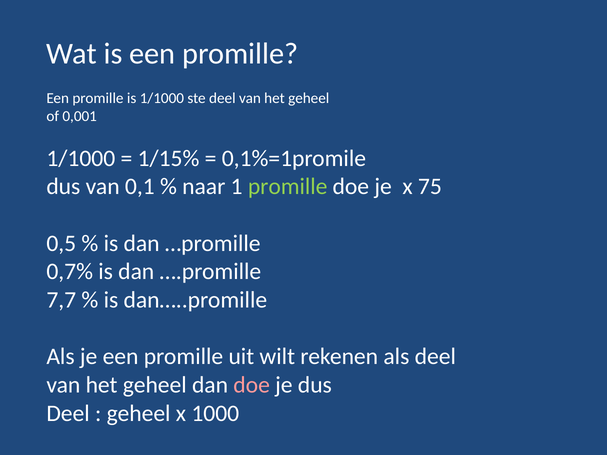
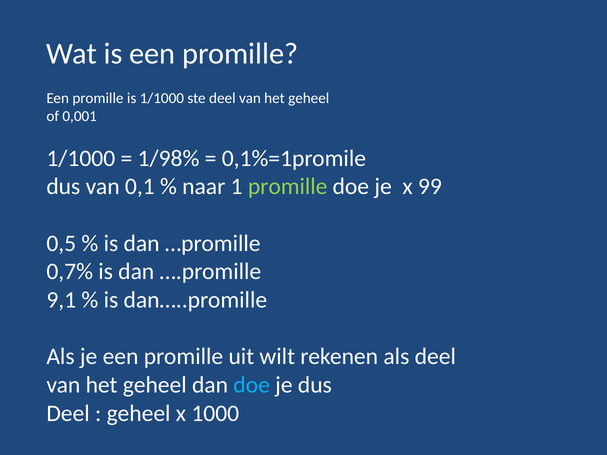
1/15%: 1/15% -> 1/98% (168, 158)
75: 75 -> 99 (430, 187)
7,7: 7,7 -> 9,1 (61, 300)
doe colour: pink -> light blue (252, 385)
